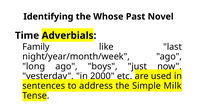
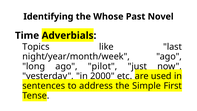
Family: Family -> Topics (36, 47)
boys: boys -> pilot (103, 66)
Milk: Milk -> First (173, 86)
